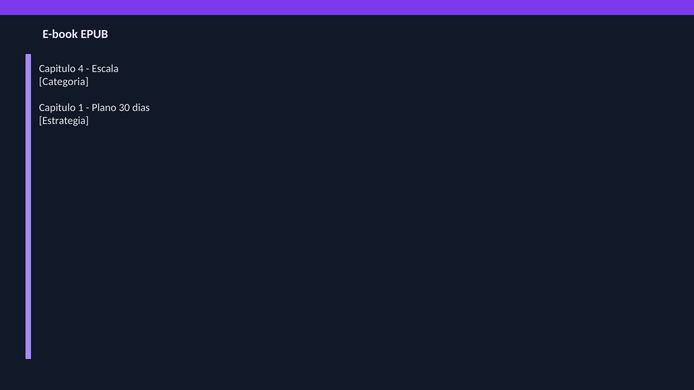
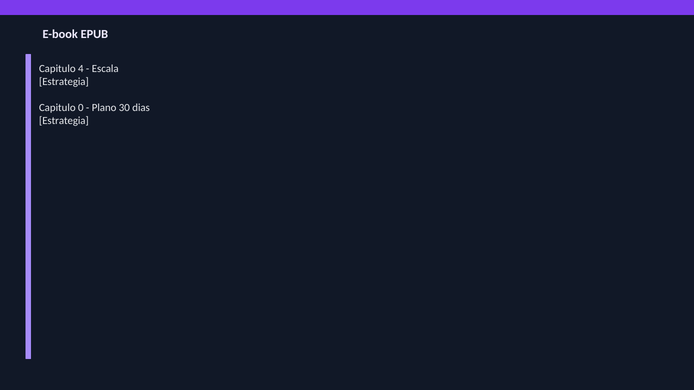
Categoria: Categoria -> Estrategia (64, 82)
1: 1 -> 0 (81, 108)
